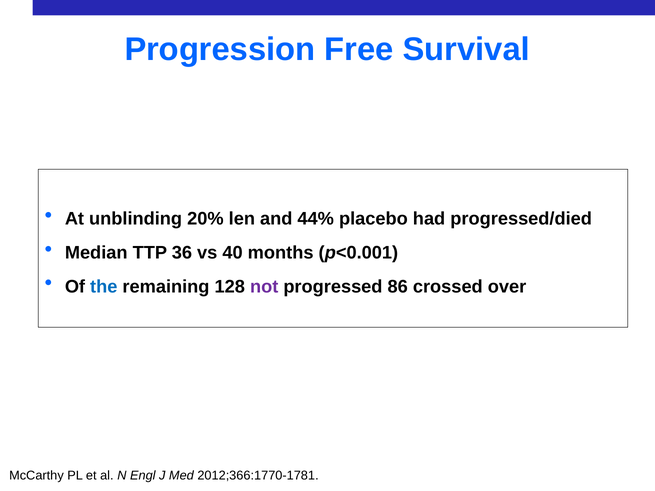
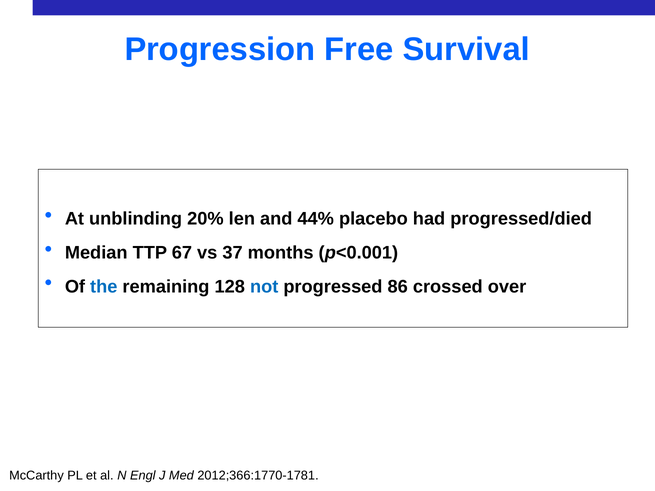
36: 36 -> 67 (182, 253)
40: 40 -> 37 (233, 253)
not colour: purple -> blue (264, 287)
